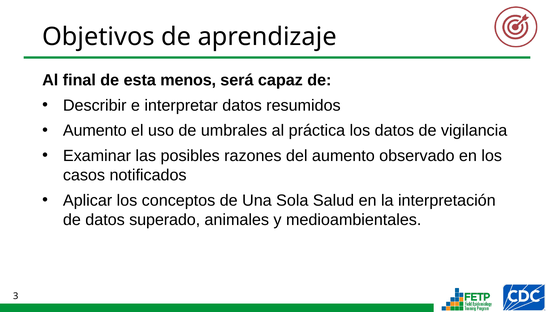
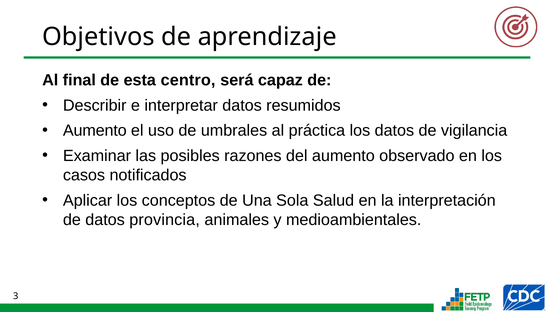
menos: menos -> centro (188, 80)
superado: superado -> provincia (165, 220)
